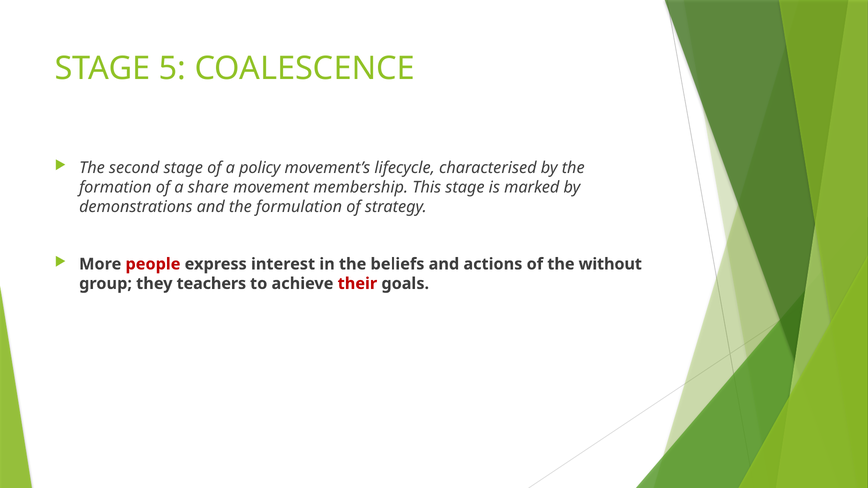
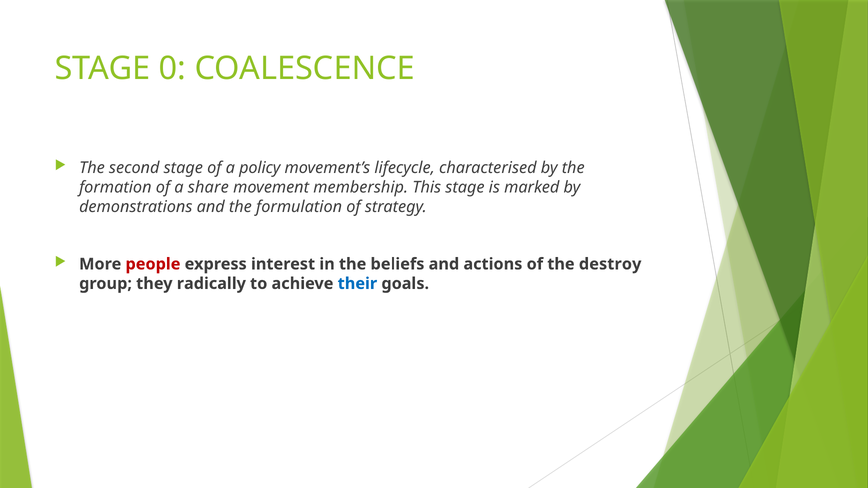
5: 5 -> 0 (172, 68)
without: without -> destroy (610, 264)
teachers: teachers -> radically (211, 284)
their colour: red -> blue (357, 284)
